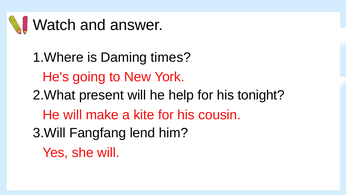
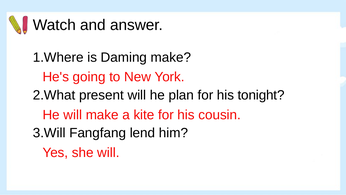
Daming times: times -> make (171, 57)
help: help -> plan (181, 95)
